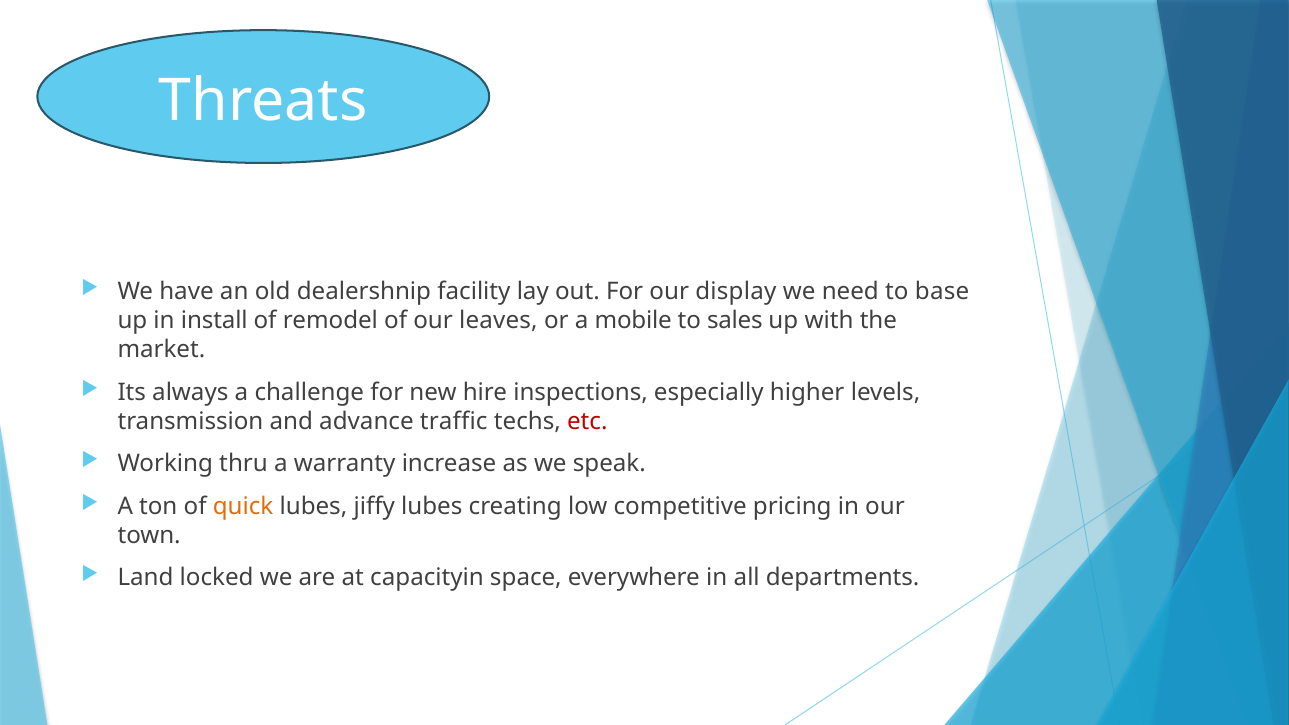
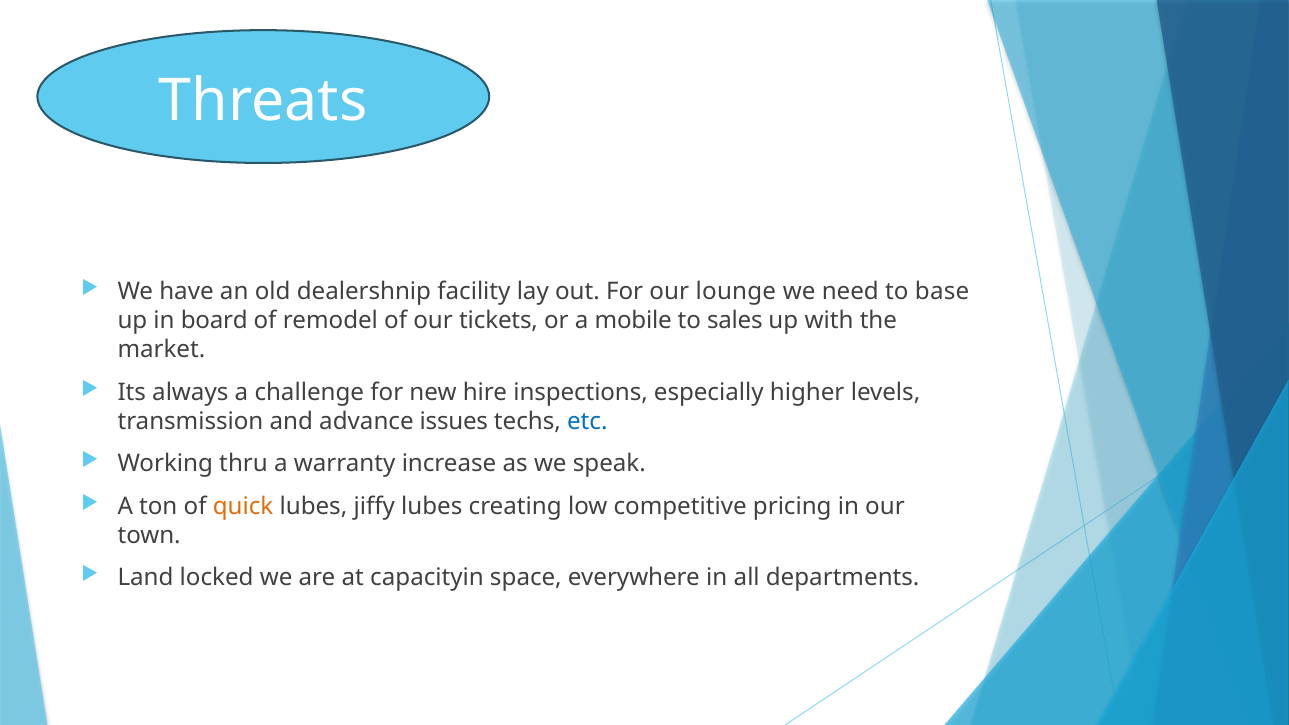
display: display -> lounge (736, 292)
install: install -> board (214, 321)
leaves: leaves -> tickets (499, 321)
traffic: traffic -> issues (454, 421)
etc colour: red -> blue (587, 421)
